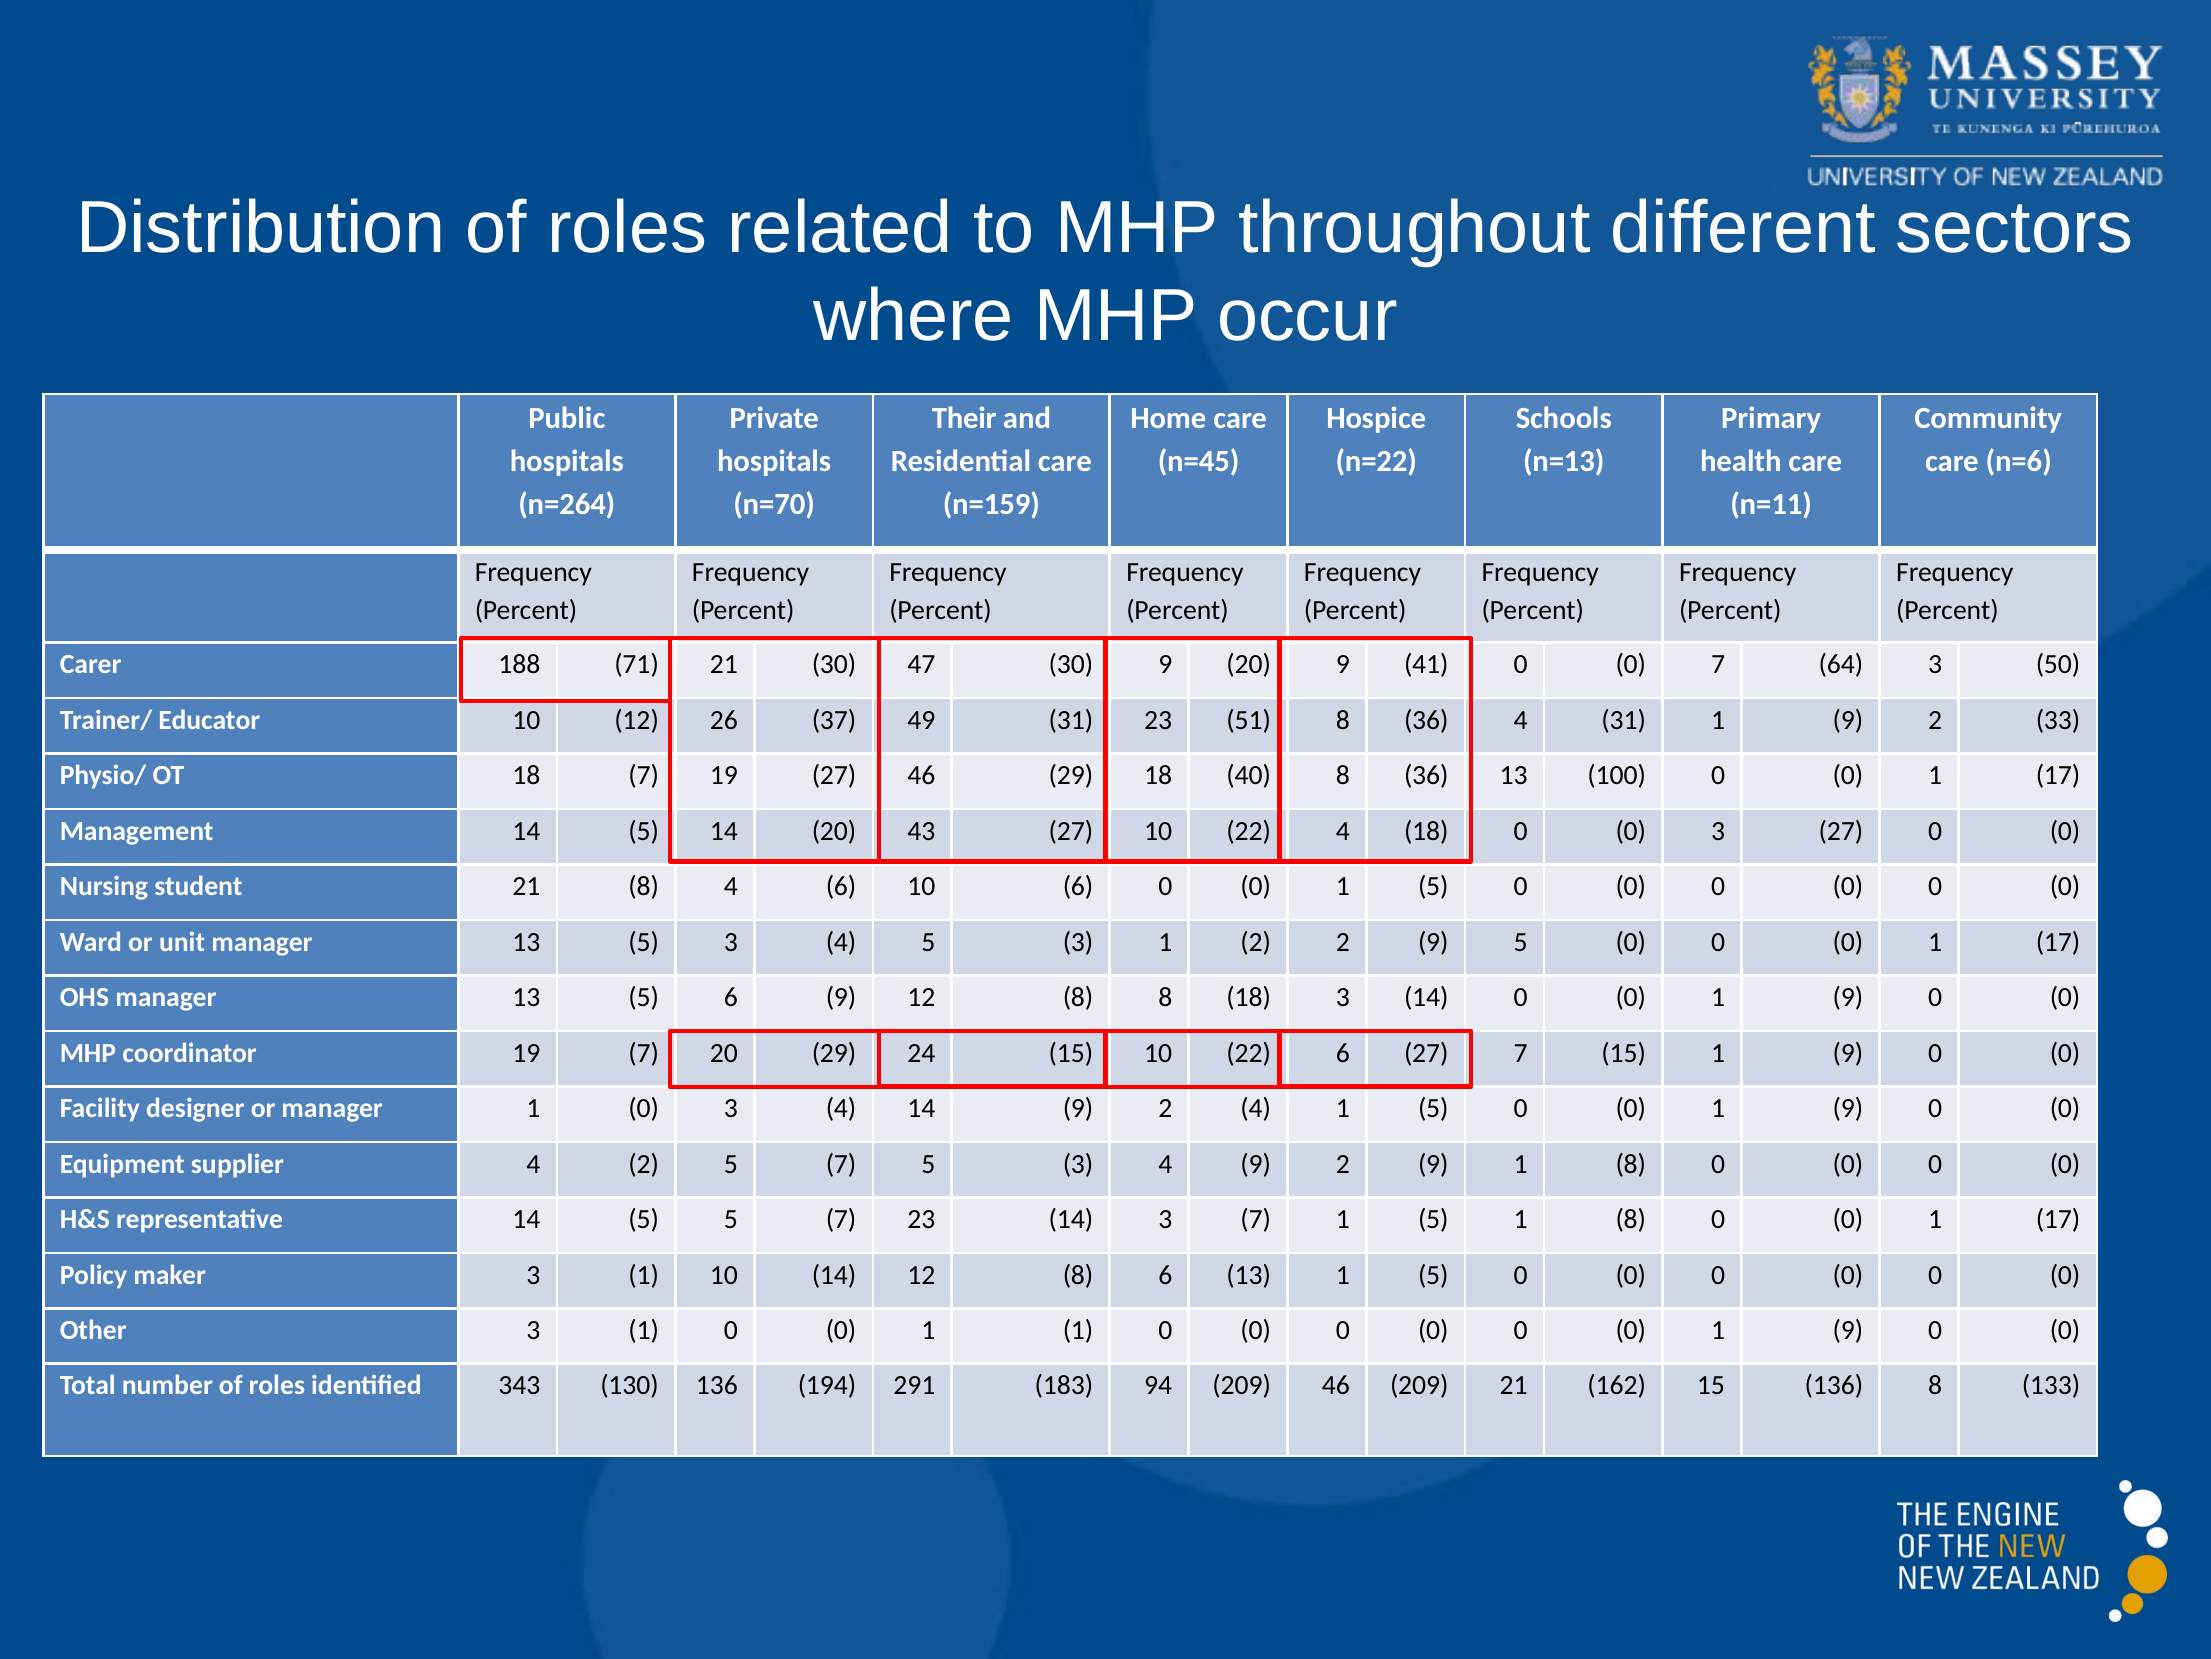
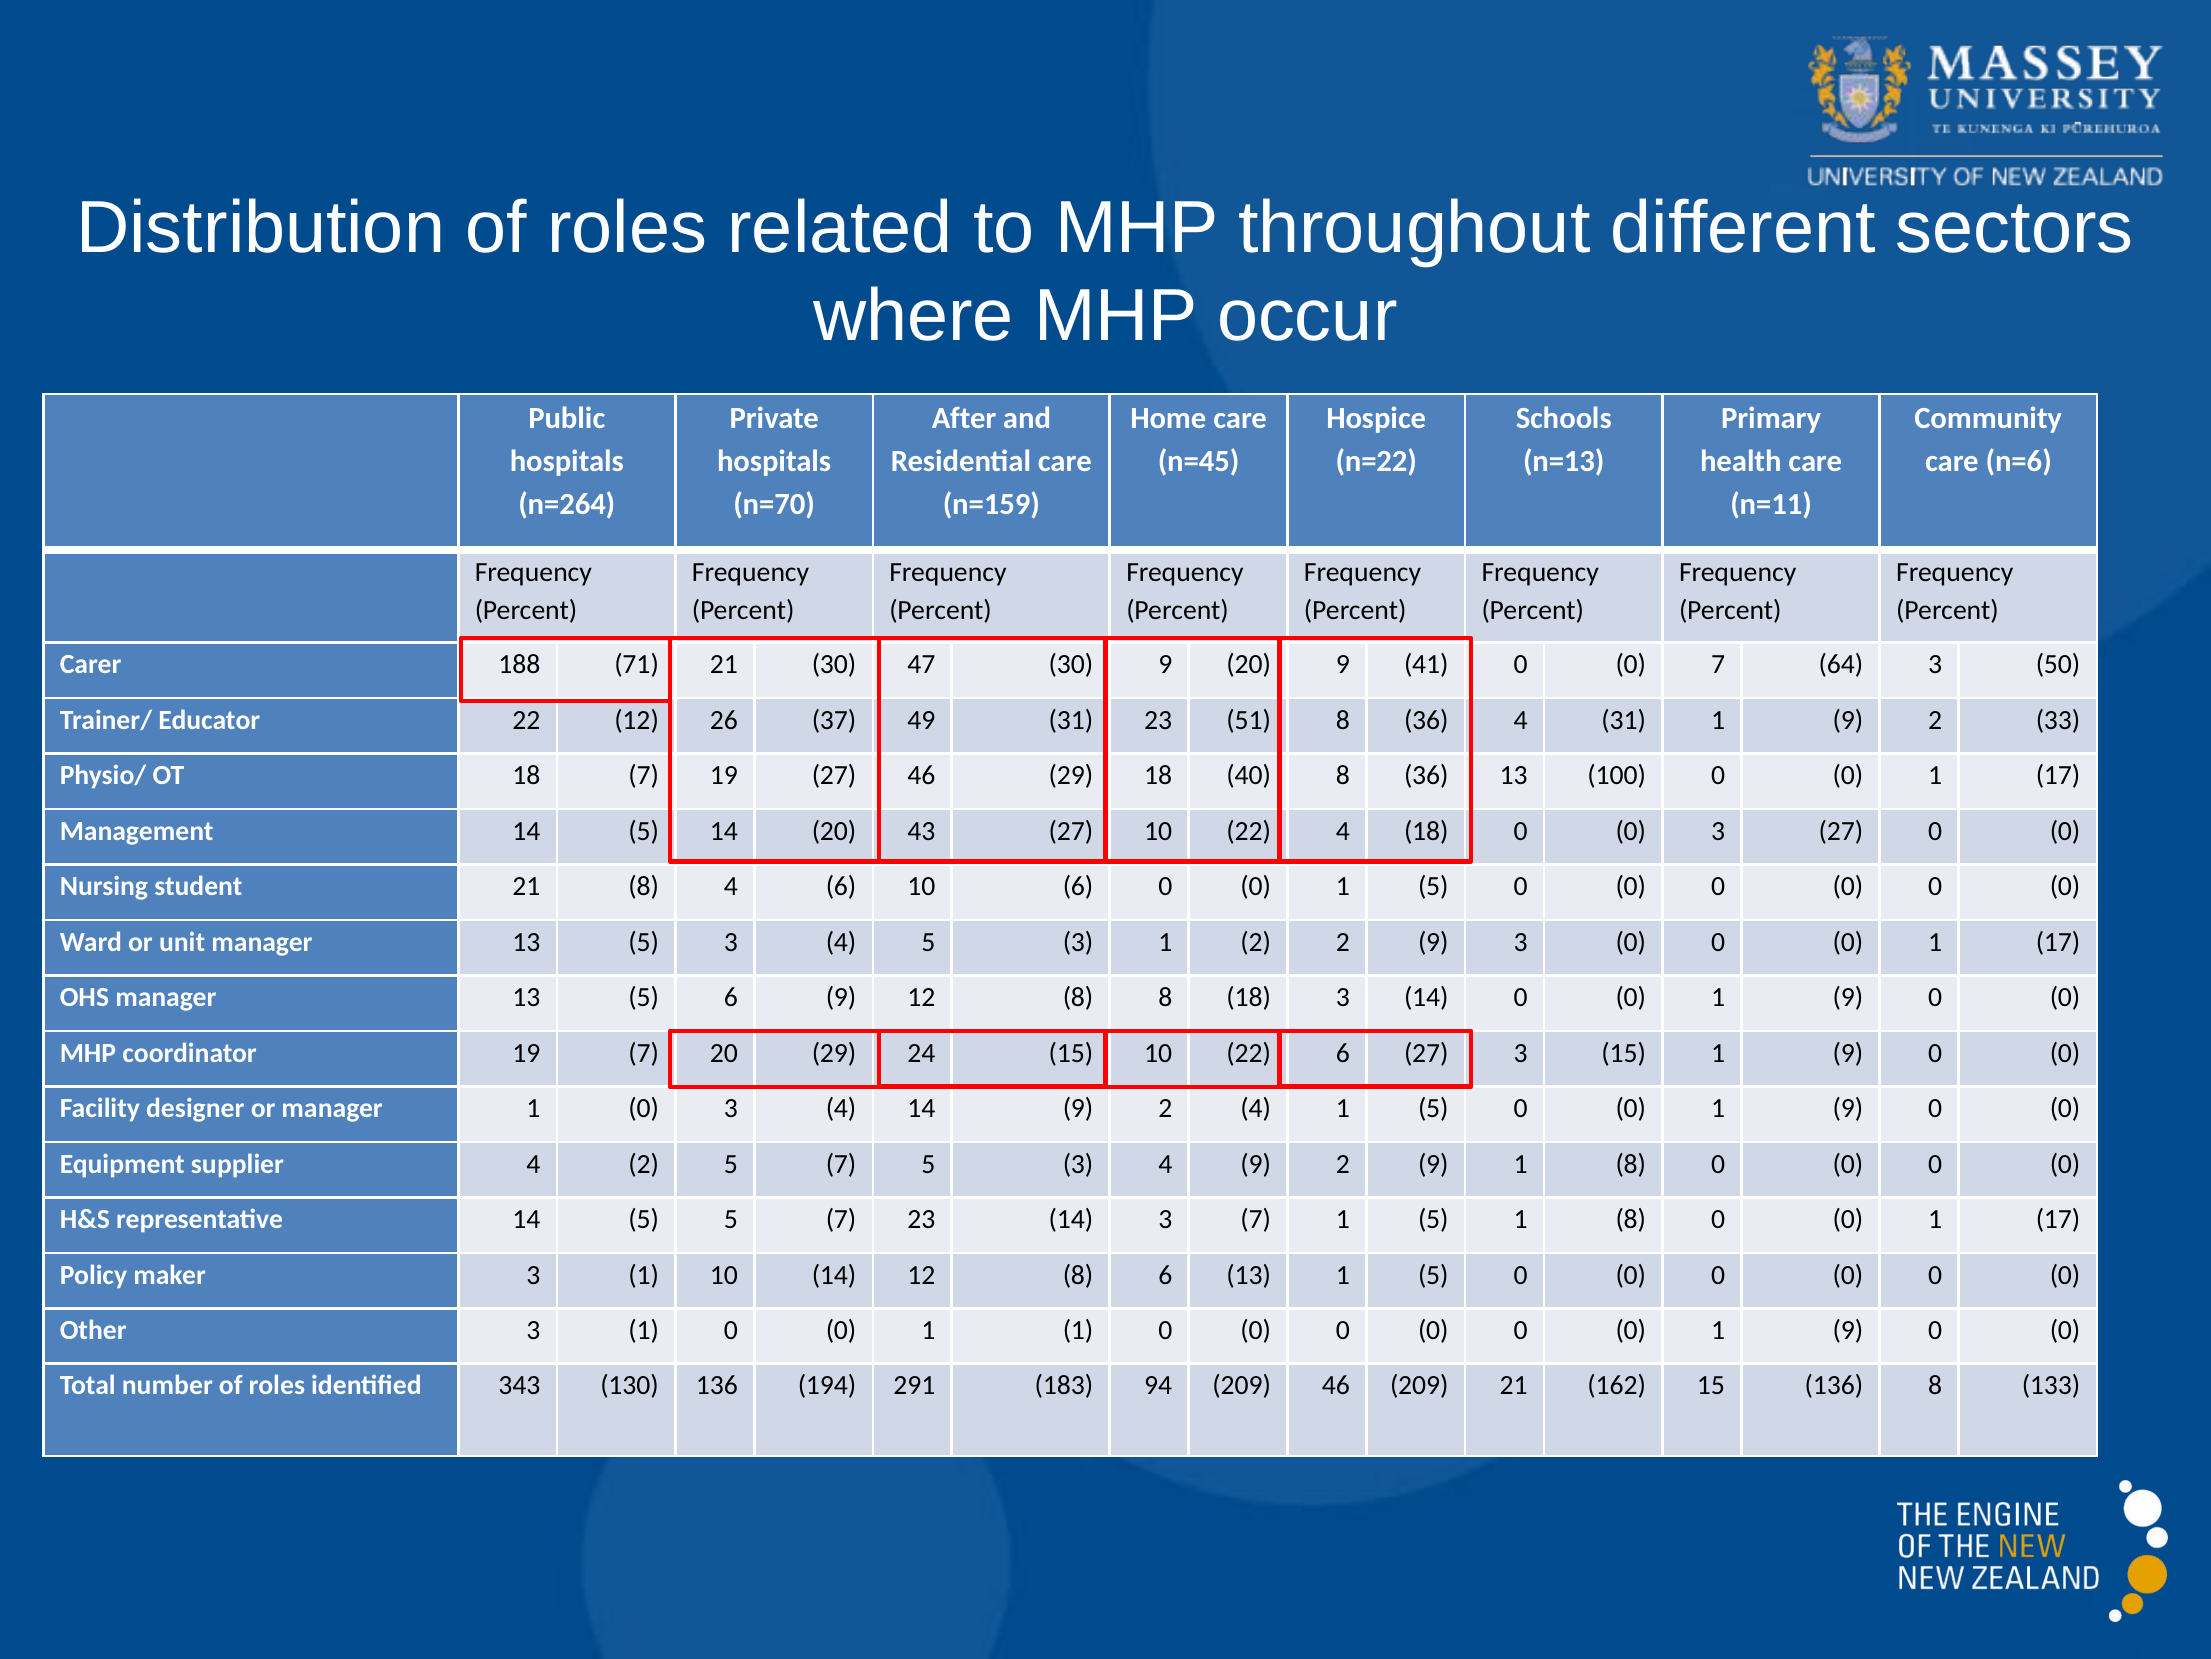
Their: Their -> After (964, 418)
Educator 10: 10 -> 22 (526, 720)
9 5: 5 -> 3 (1521, 942)
27 7: 7 -> 3 (1521, 1052)
